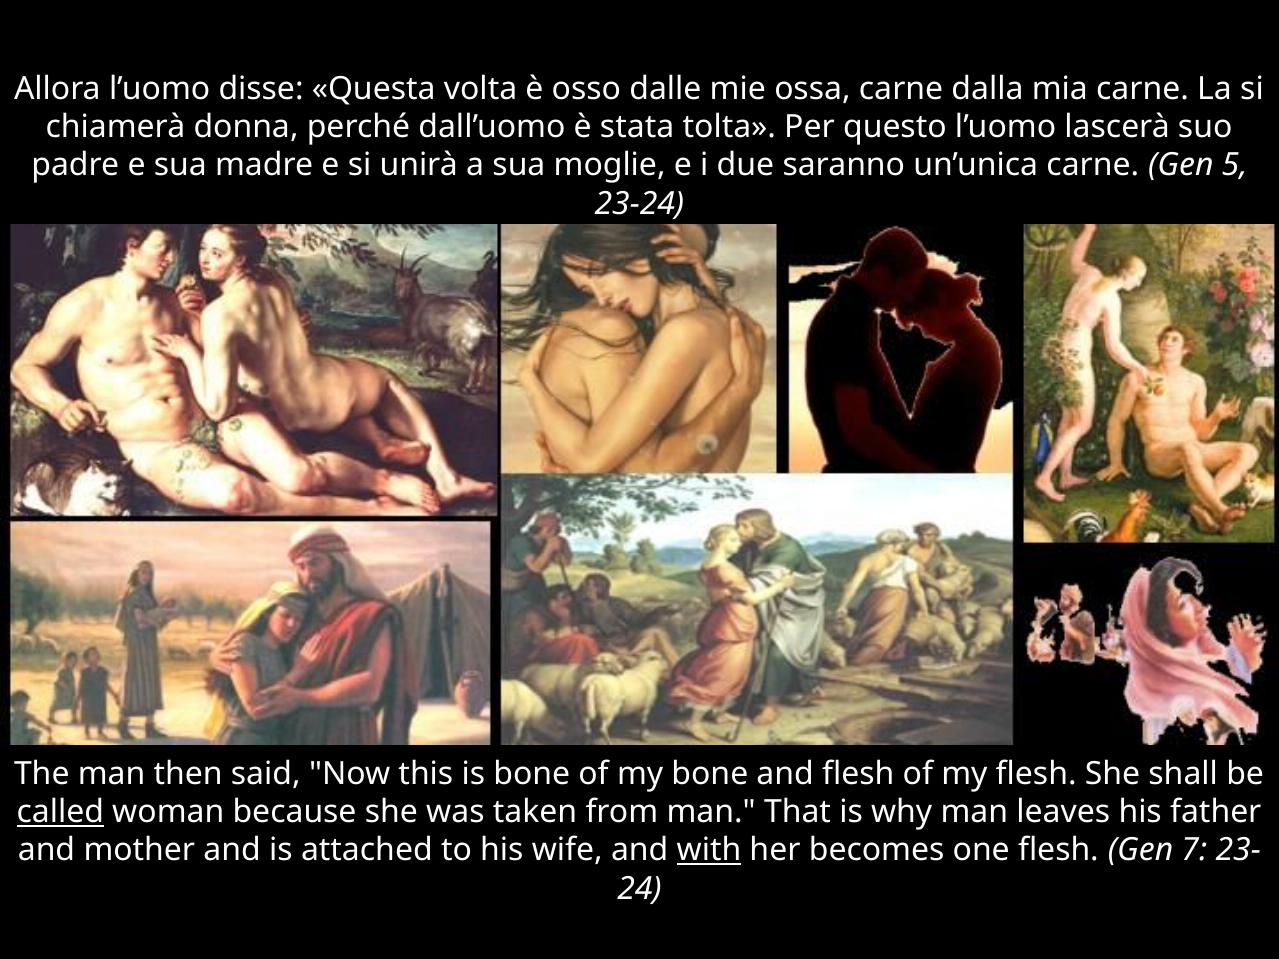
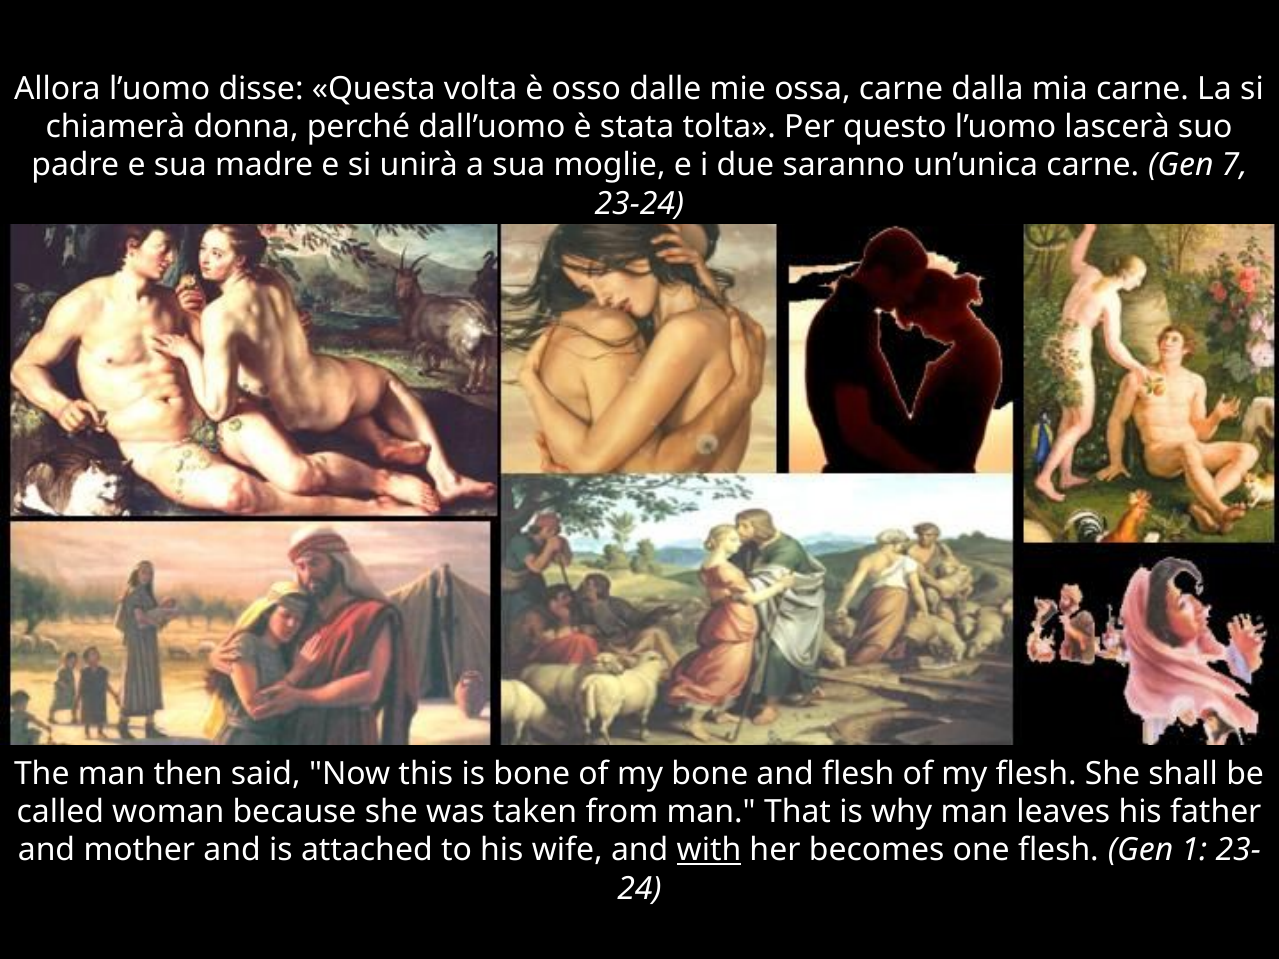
5: 5 -> 7 (1235, 165)
called underline: present -> none (60, 812)
7: 7 -> 1 (1194, 851)
